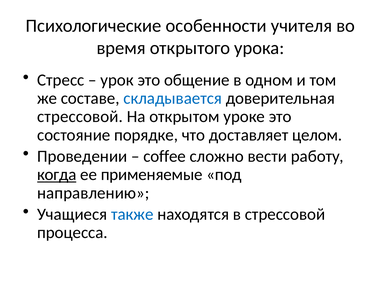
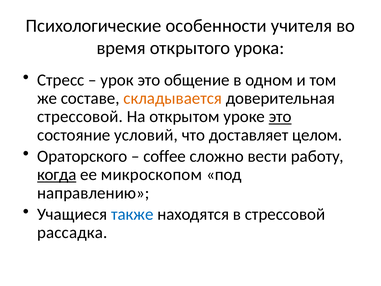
складывается colour: blue -> orange (173, 98)
это underline: none -> present (280, 117)
порядке: порядке -> условий (146, 135)
Проведении: Проведении -> Ораторского (82, 156)
применяемые: применяемые -> микроскопом (152, 174)
процесса: процесса -> рассадка (72, 232)
